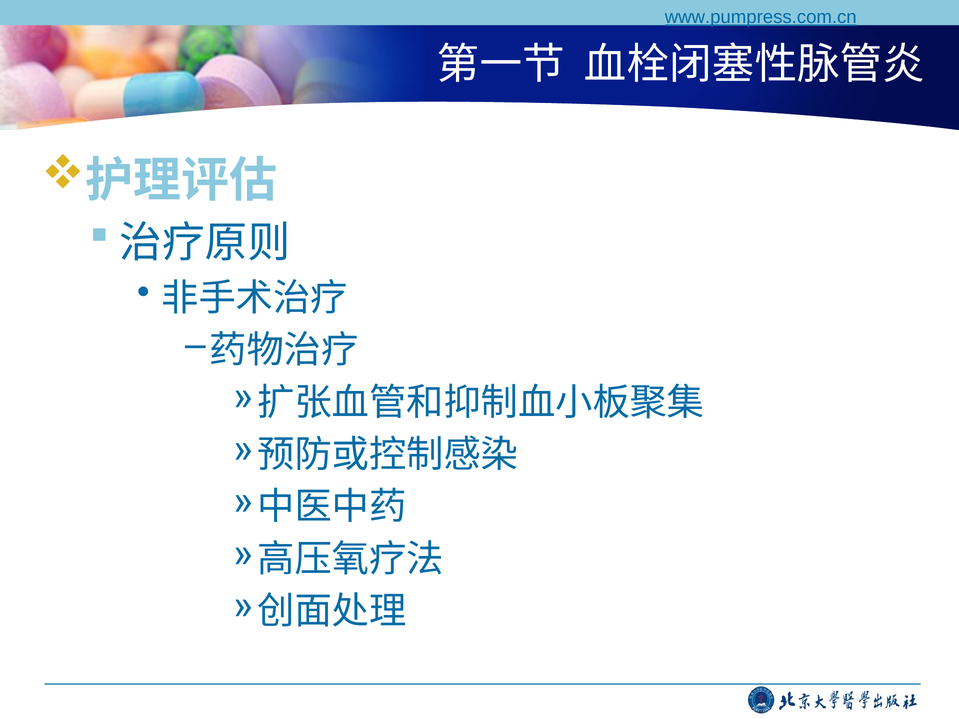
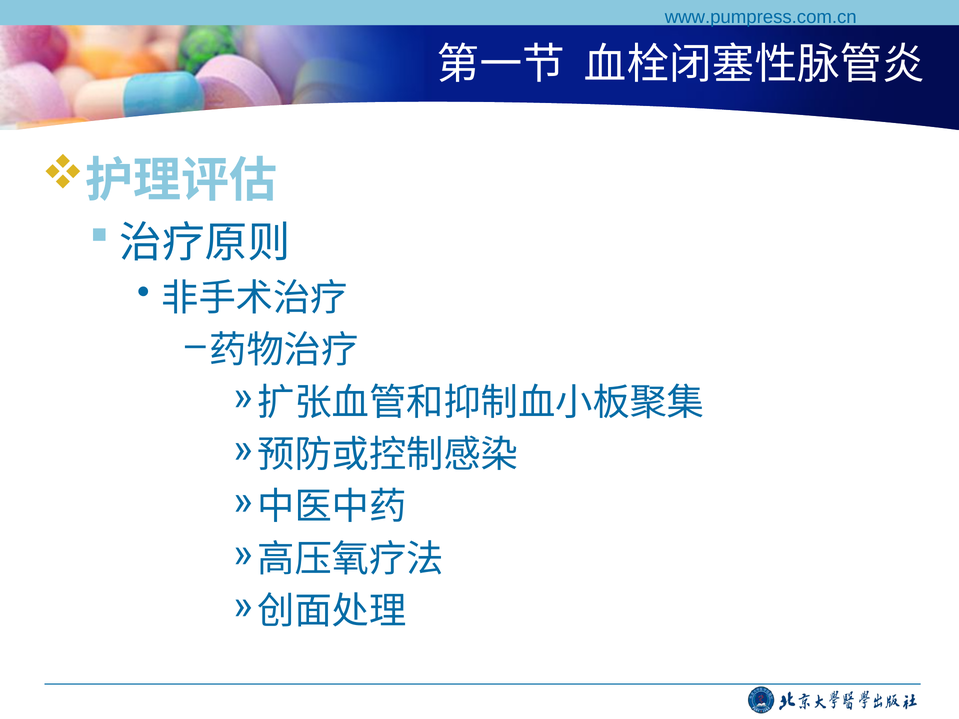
www.pumpress.com.cn underline: present -> none (761, 17)
